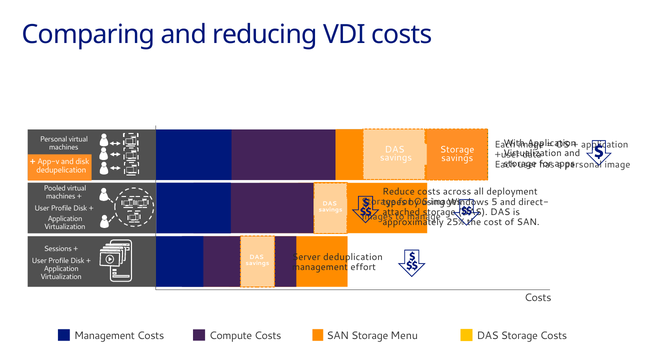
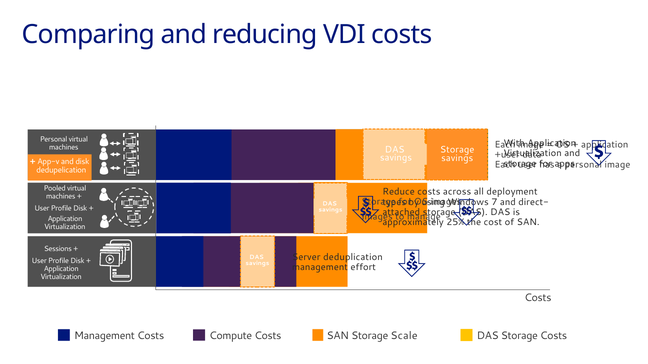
5: 5 -> 7 (494, 202)
Menu: Menu -> Scale (404, 336)
